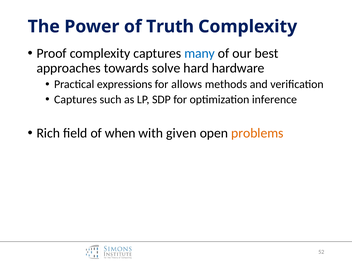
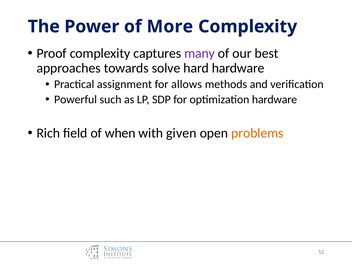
Truth: Truth -> More (170, 27)
many colour: blue -> purple (200, 53)
expressions: expressions -> assignment (124, 84)
Captures: Captures -> Powerful (76, 99)
optimization inference: inference -> hardware (274, 99)
